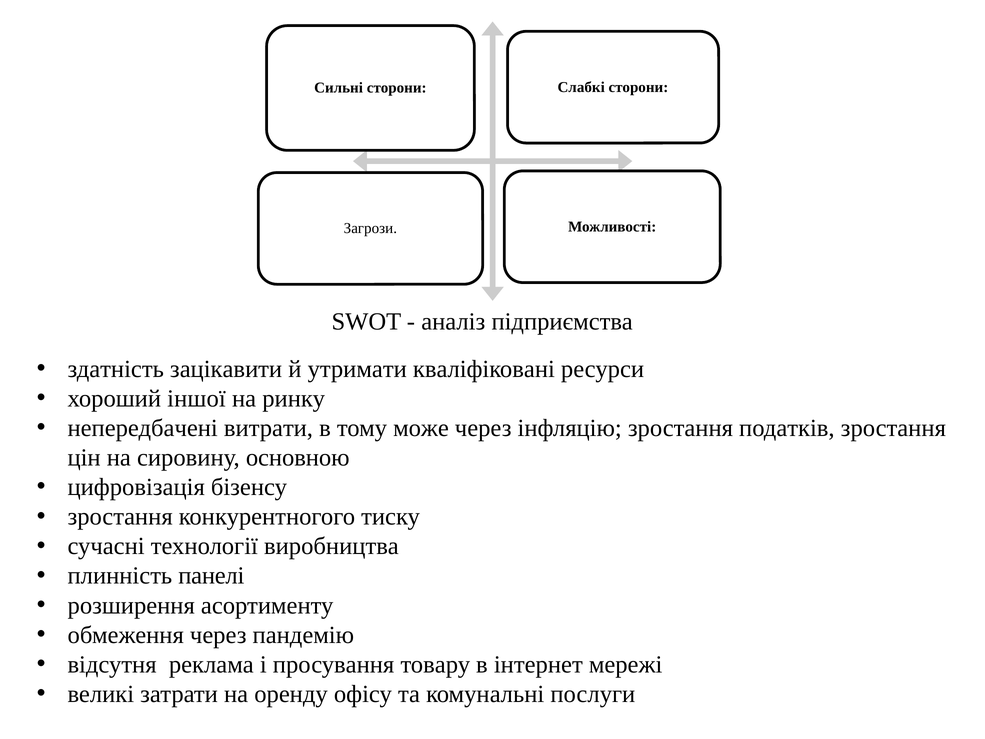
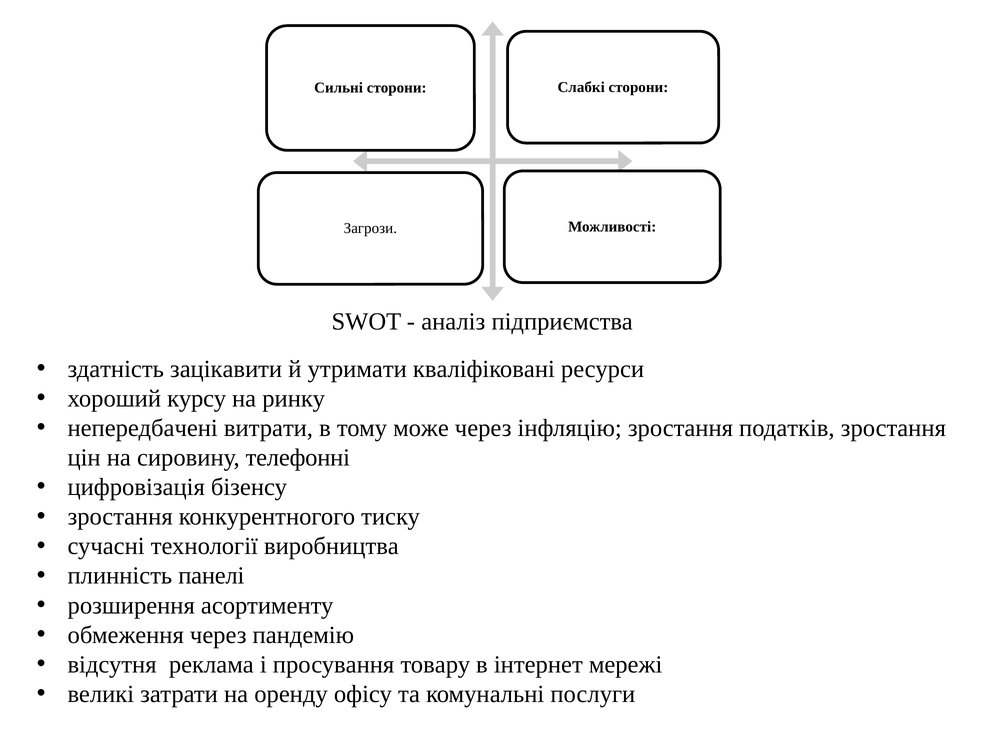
іншої: іншої -> курсу (197, 398)
основною: основною -> телефонні (298, 457)
